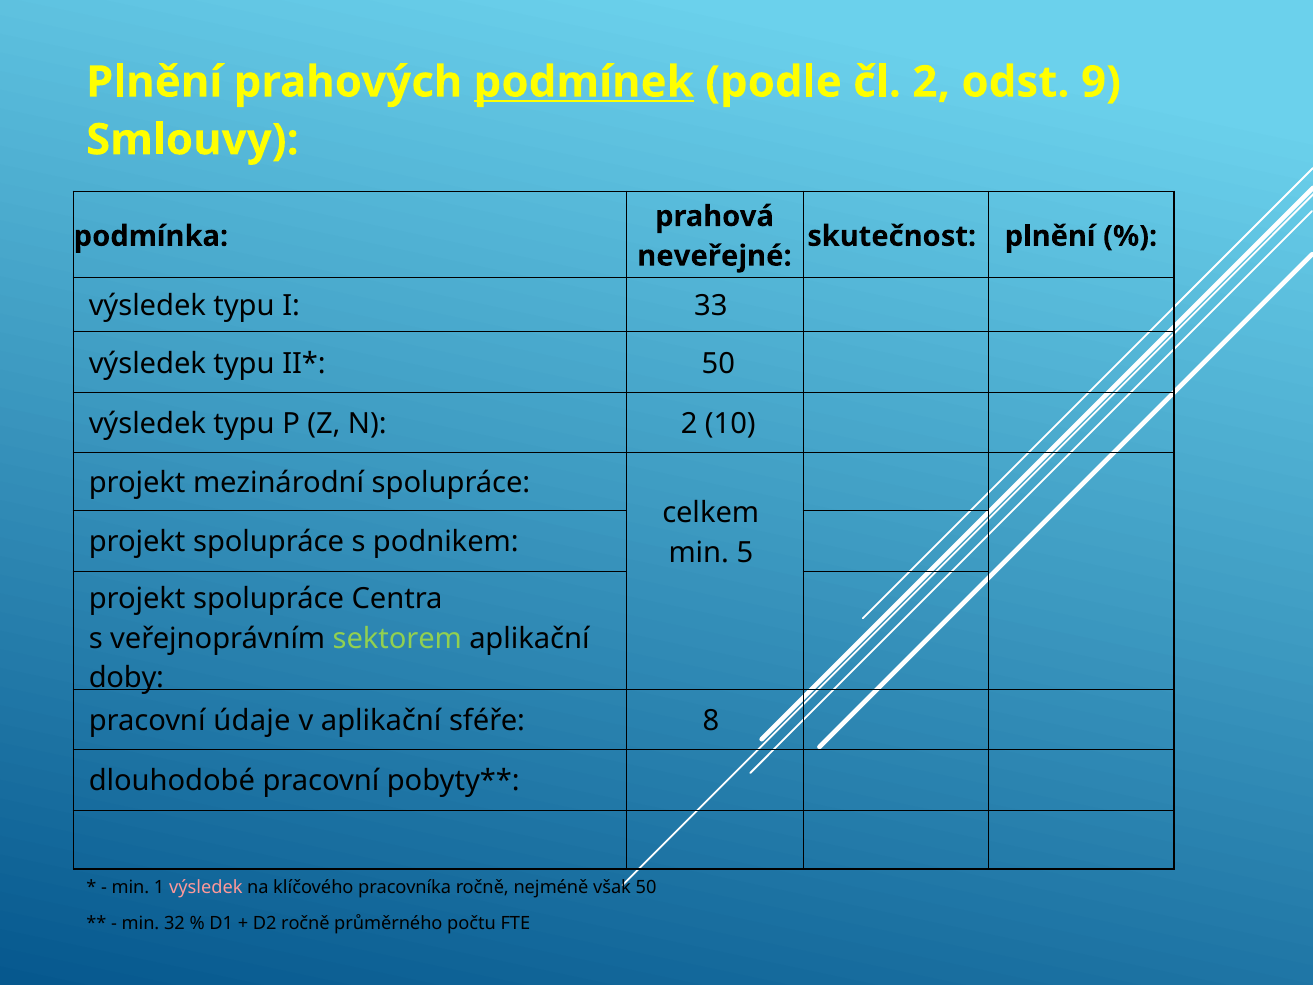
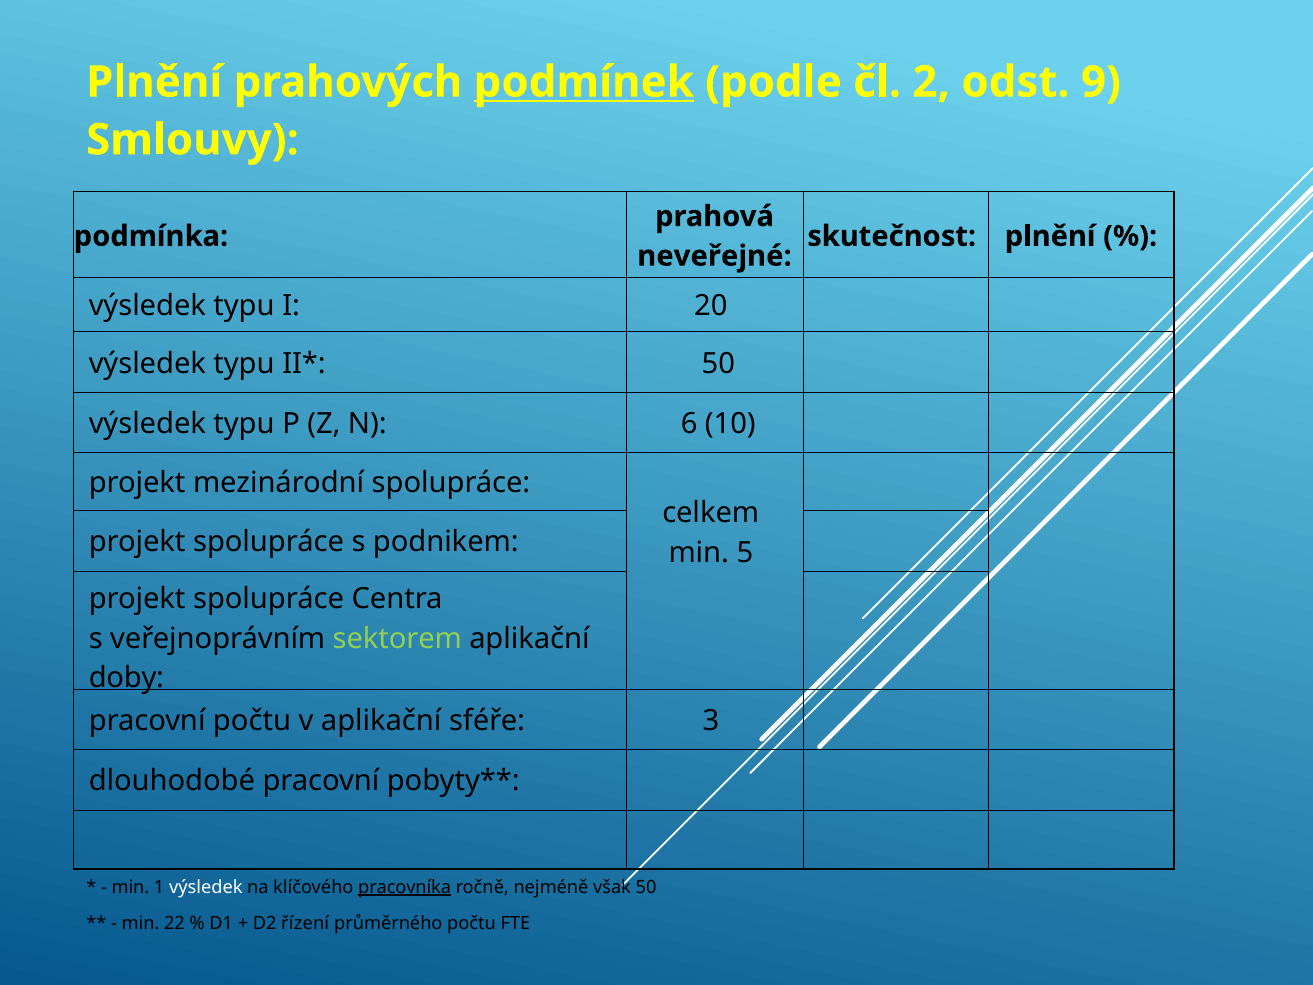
33: 33 -> 20 (711, 306)
N 2: 2 -> 6 (689, 424)
pracovní údaje: údaje -> počtu (252, 721)
8: 8 -> 3 (711, 721)
výsledek colour: pink -> white (206, 887)
pracovníka underline: none -> present (405, 887)
32: 32 -> 22 (175, 923)
D2 ročně: ročně -> řízení (305, 923)
